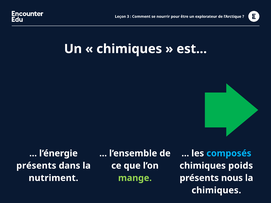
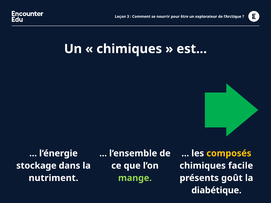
composés colour: light blue -> yellow (229, 154)
présents: présents -> stockage (36, 166)
poids: poids -> facile (241, 166)
nous: nous -> goût (232, 178)
chimiques: chimiques -> diabétique (216, 191)
